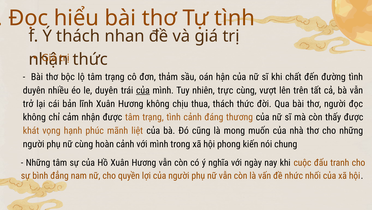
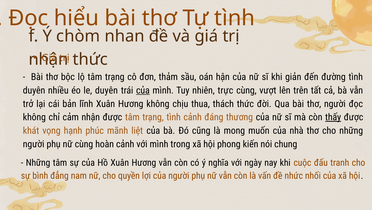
Ý thách: thách -> chòm (78, 36)
chất: chất -> giản (293, 77)
thấy underline: none -> present (333, 117)
